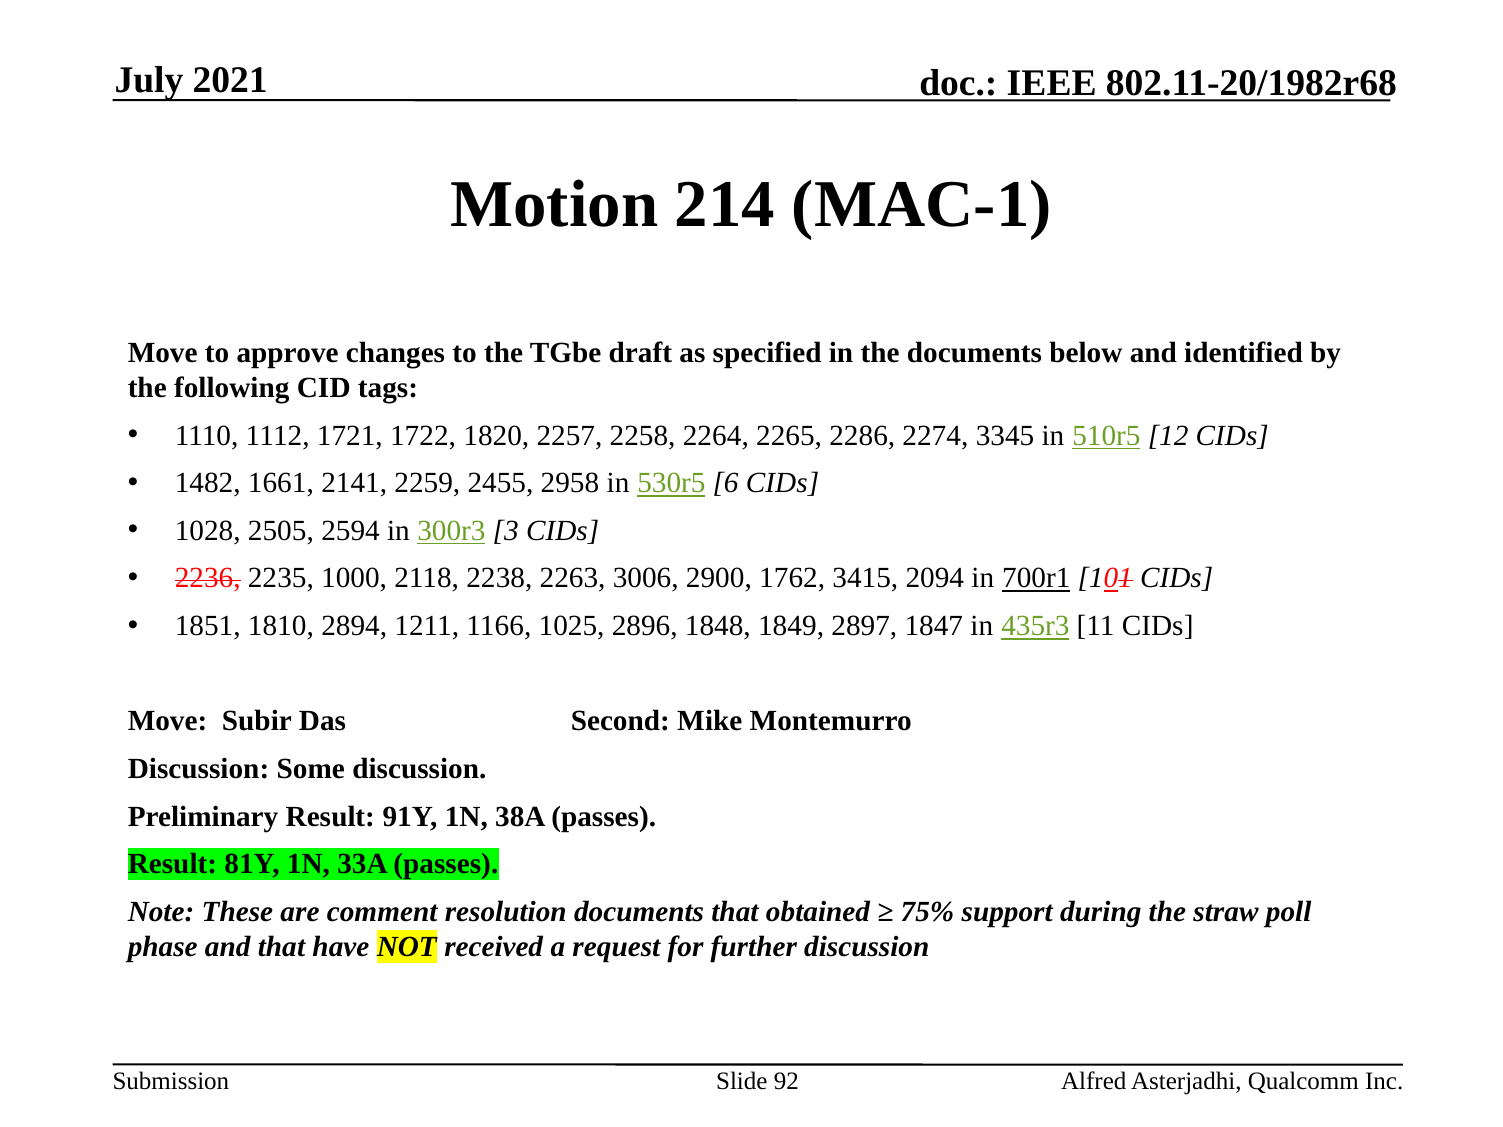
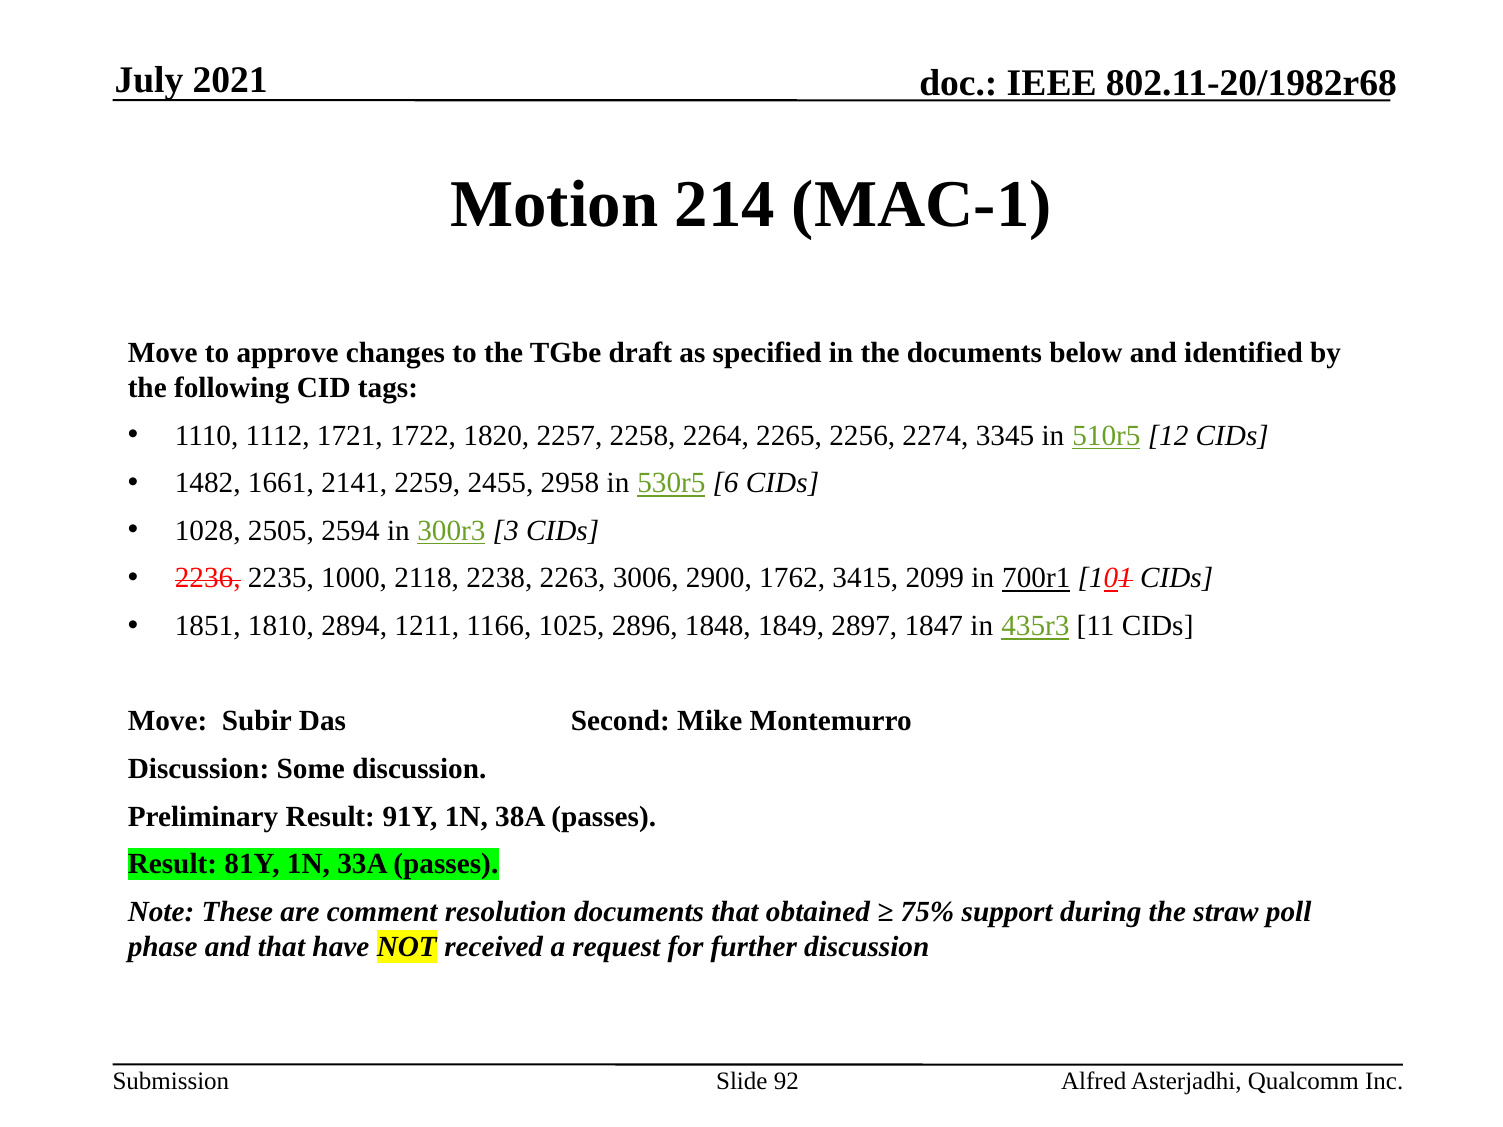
2286: 2286 -> 2256 (862, 436)
2094: 2094 -> 2099 (935, 578)
